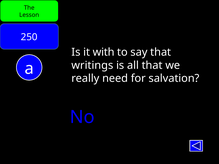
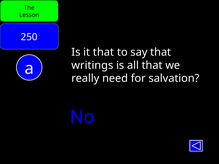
it with: with -> that (104, 52)
